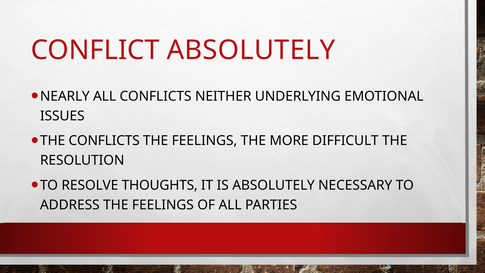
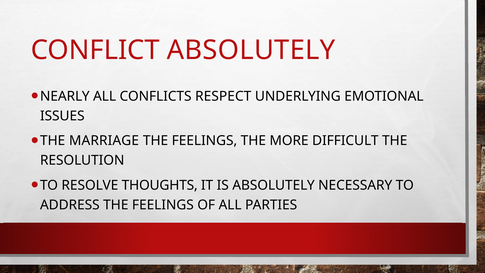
NEITHER: NEITHER -> RESPECT (223, 96)
THE CONFLICTS: CONFLICTS -> MARRIAGE (104, 141)
